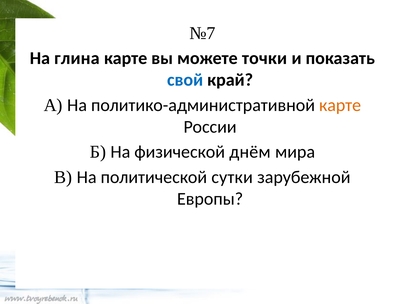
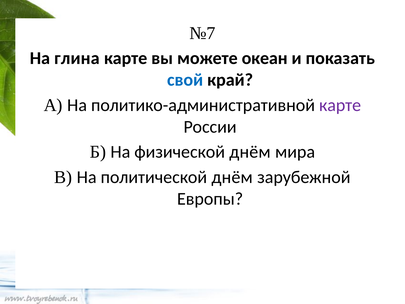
точки: точки -> океан (265, 58)
карте colour: orange -> purple (340, 105)
политической сутки: сутки -> днём (232, 177)
